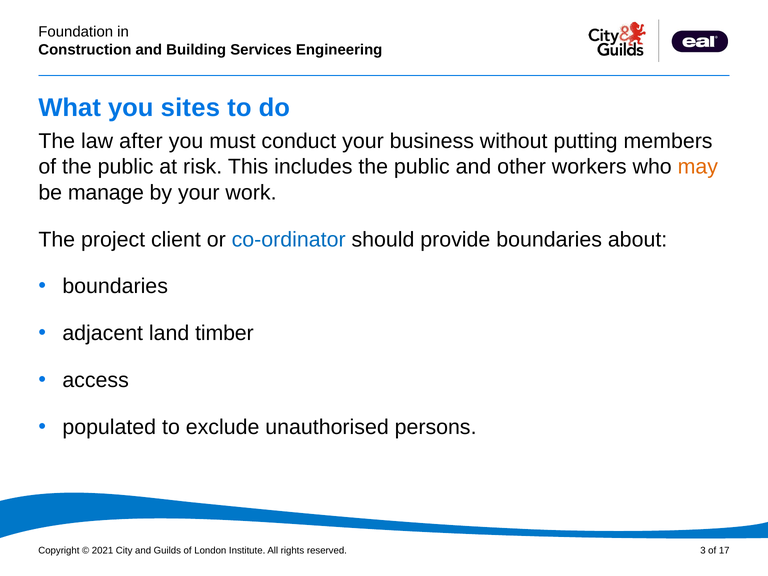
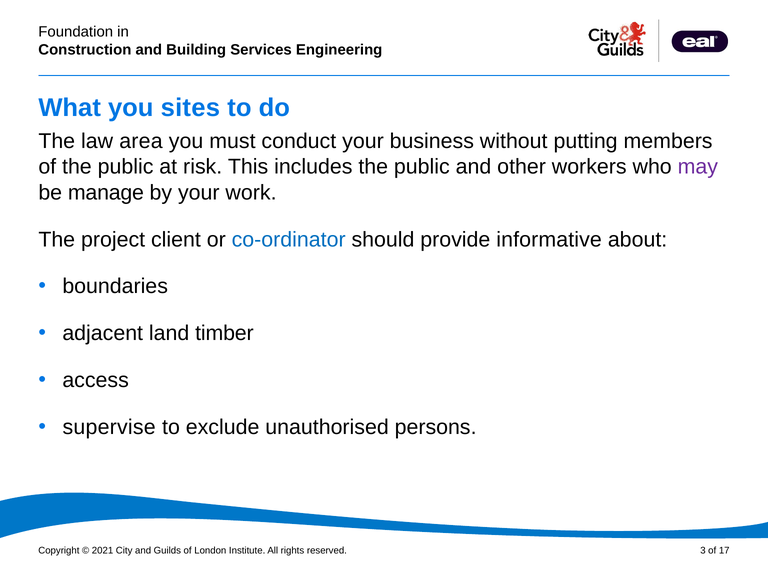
after: after -> area (141, 141)
may colour: orange -> purple (698, 167)
provide boundaries: boundaries -> informative (549, 239)
populated: populated -> supervise (109, 427)
